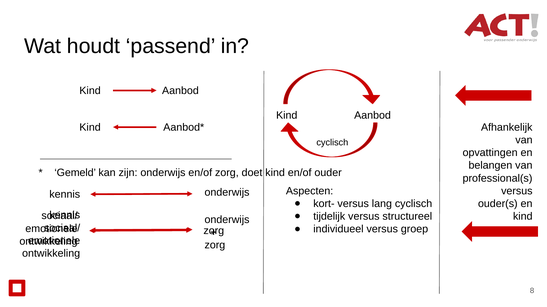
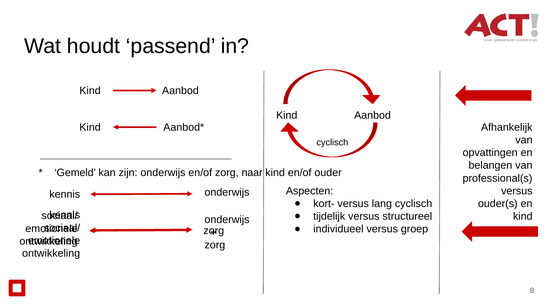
doet: doet -> naar (252, 173)
